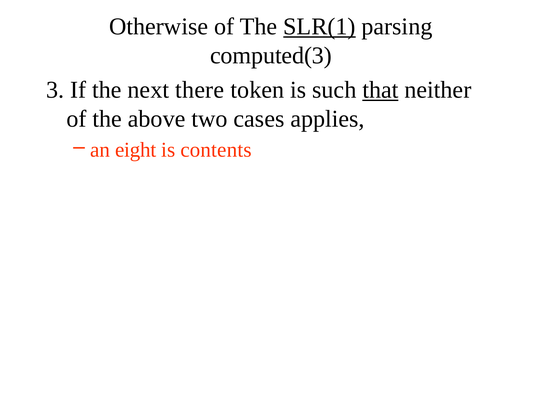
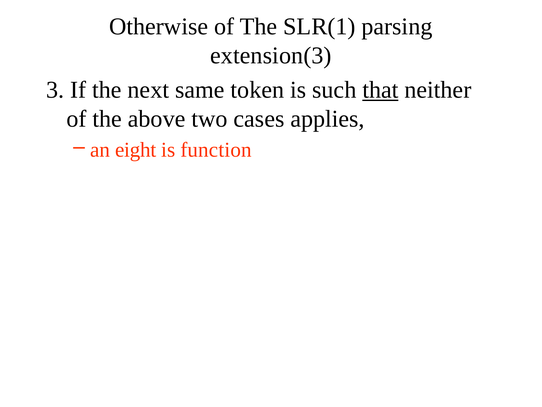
SLR(1 underline: present -> none (319, 26)
computed(3: computed(3 -> extension(3 (271, 55)
there: there -> same (200, 90)
contents: contents -> function (216, 150)
